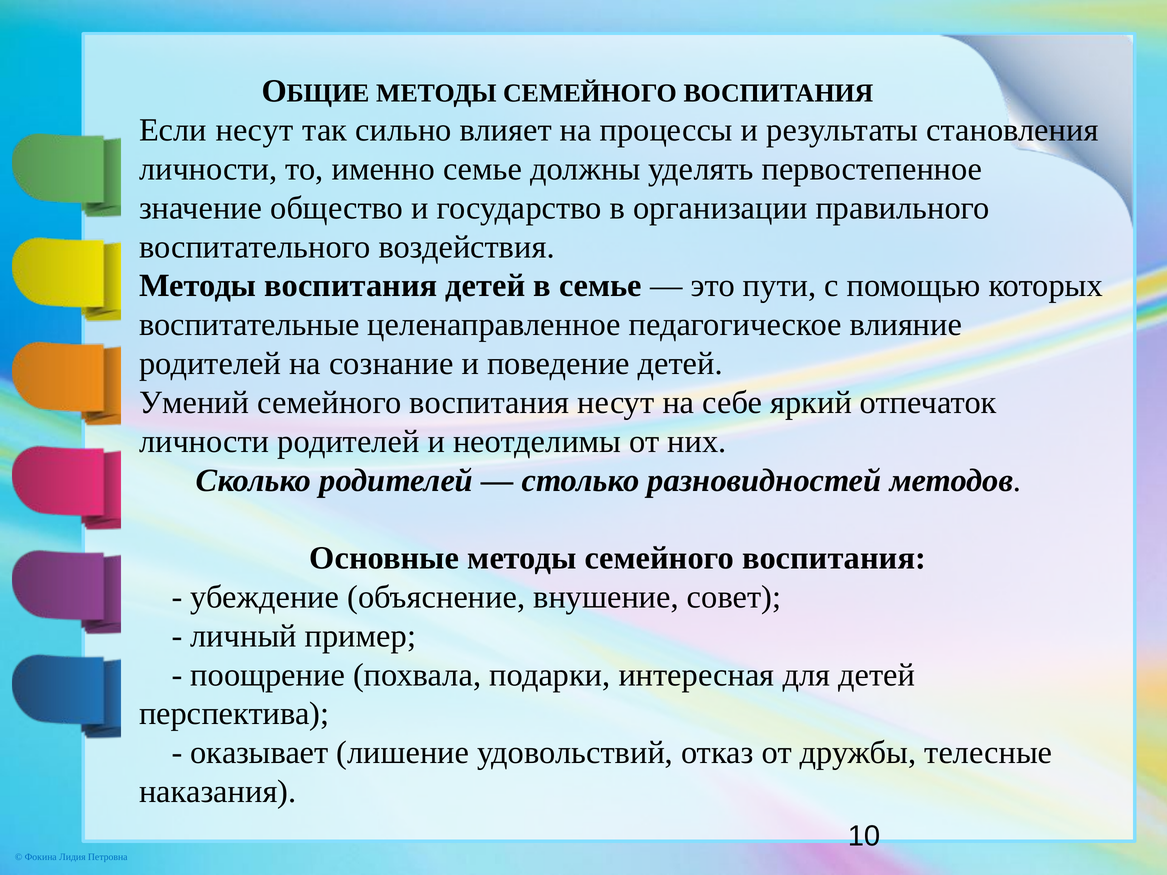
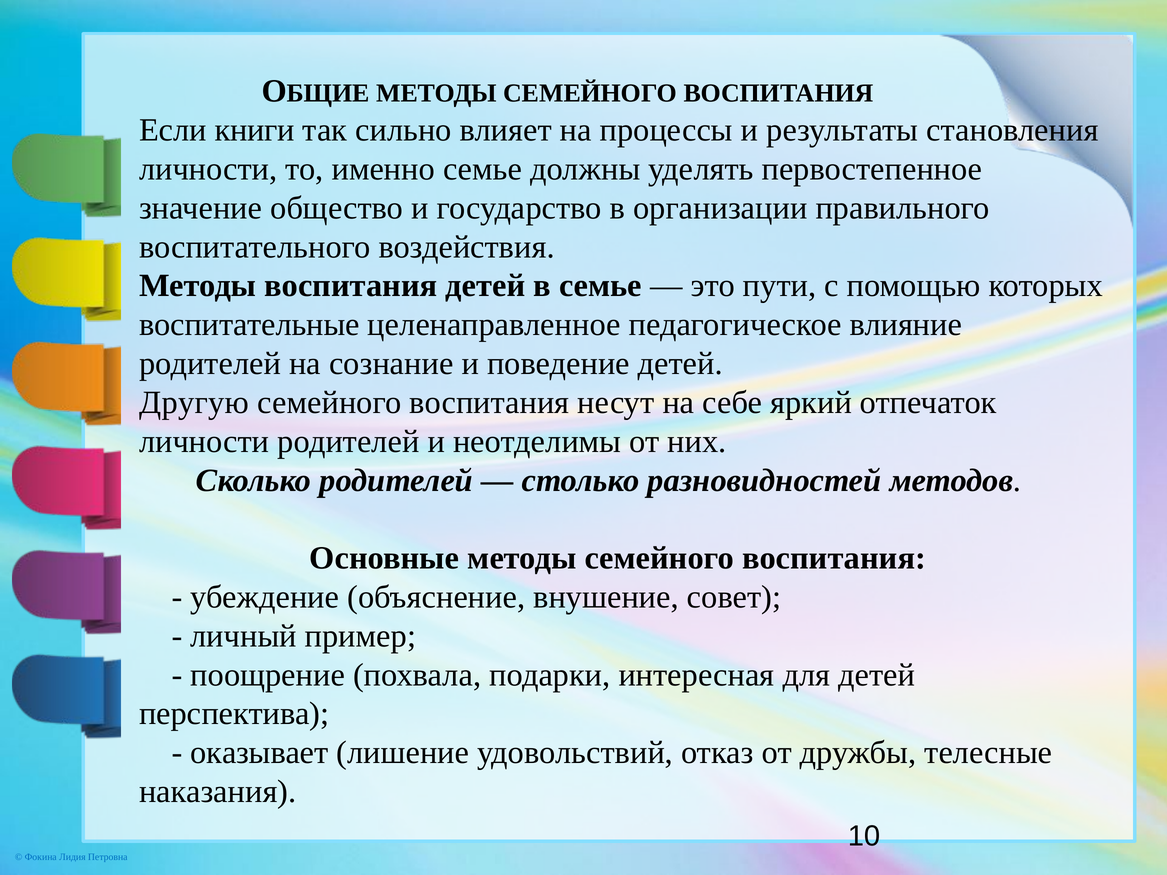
Если несут: несут -> книги (255, 130)
Умений: Умений -> Другую (194, 403)
